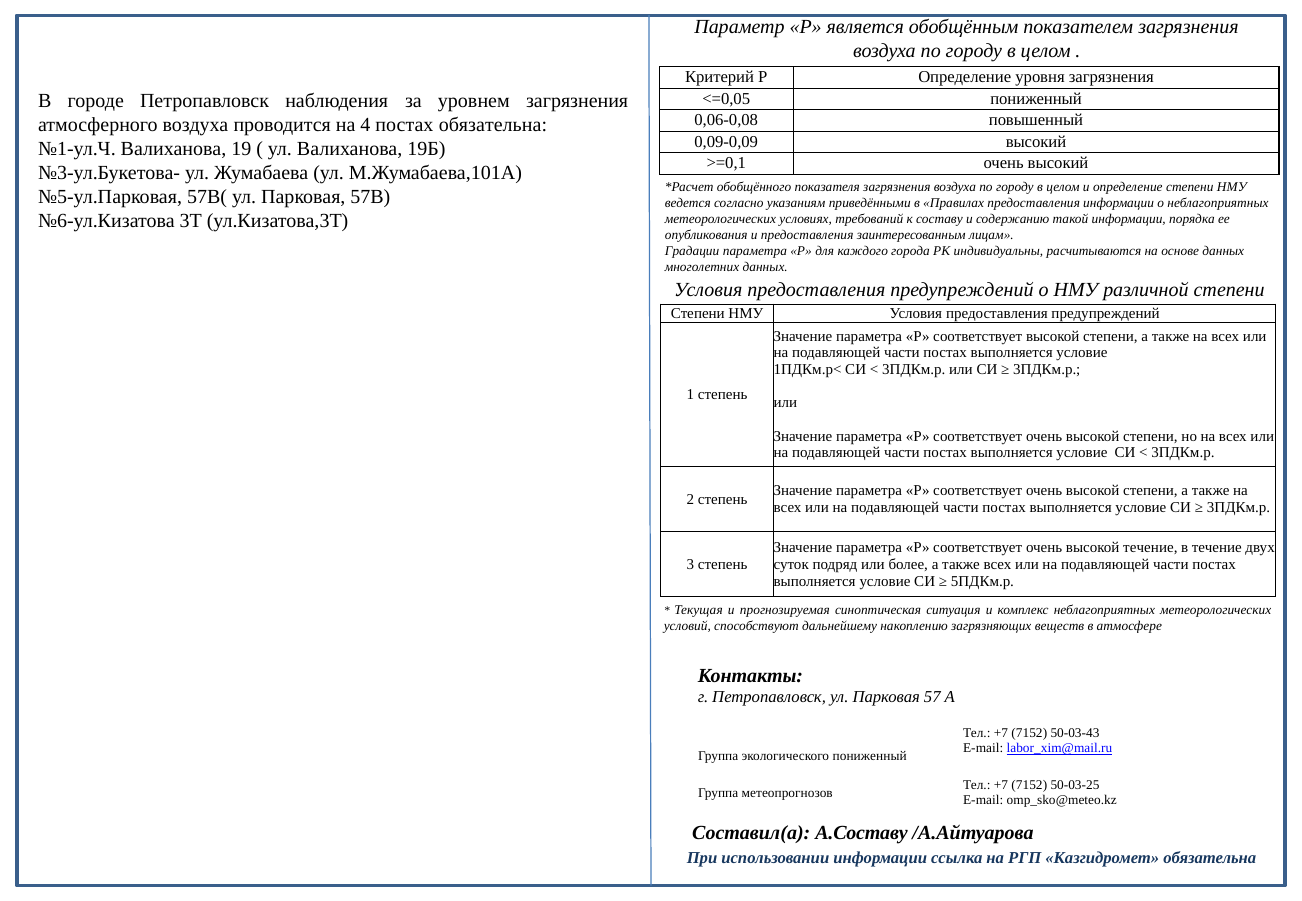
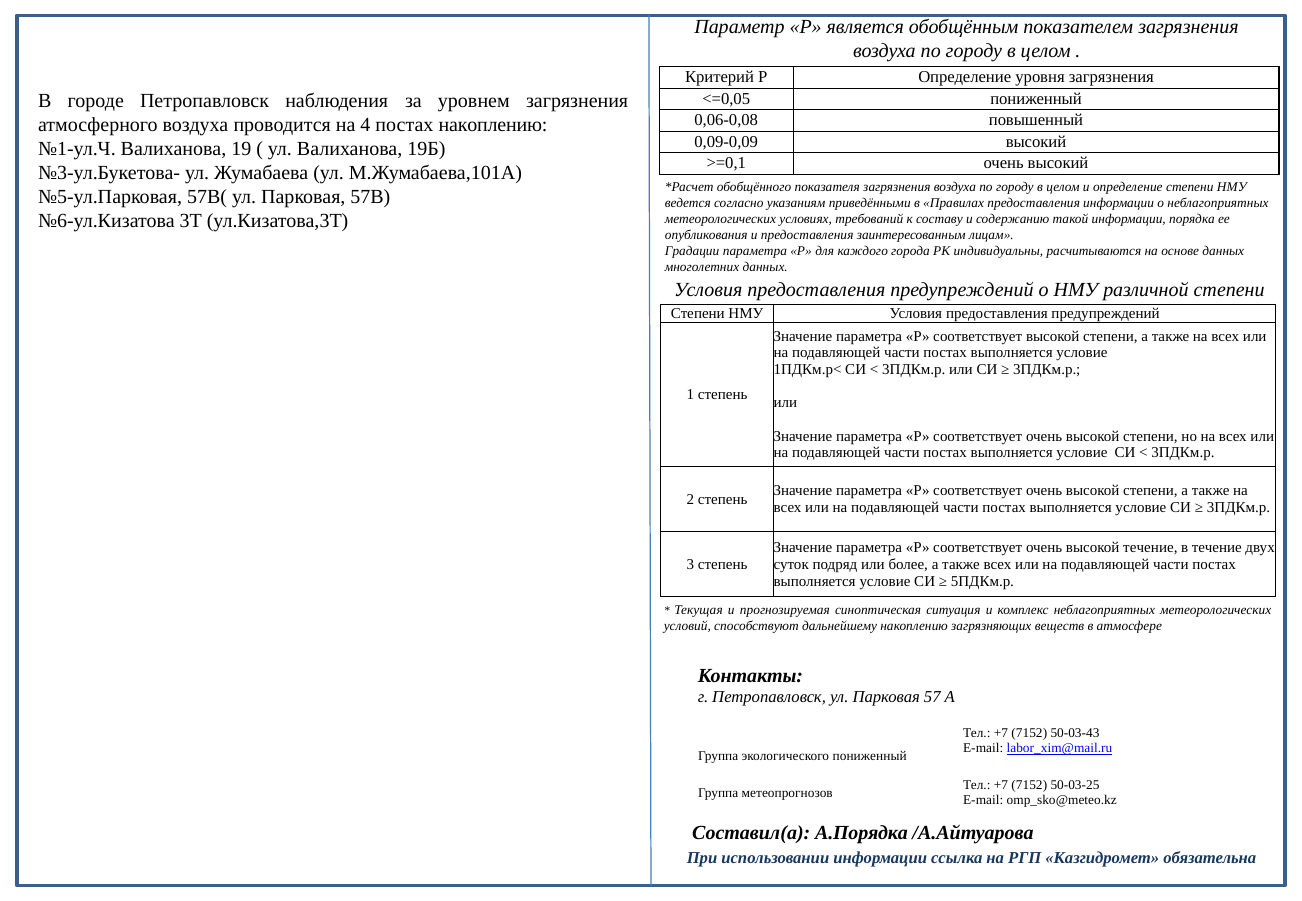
постах обязательна: обязательна -> накоплению (493, 125)
А.Составу: А.Составу -> А.Порядка (861, 833)
